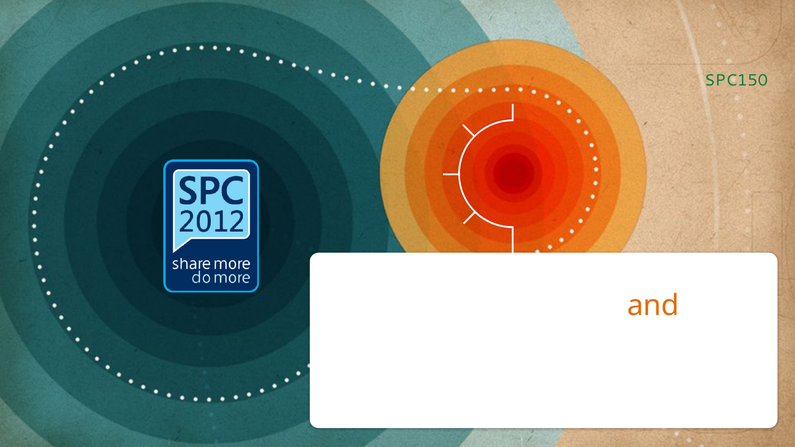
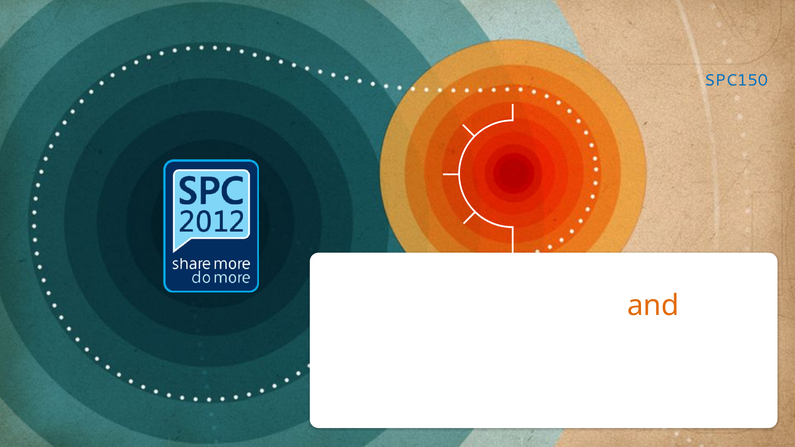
SPC150 colour: green -> blue (736, 80)
